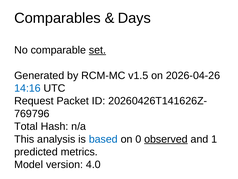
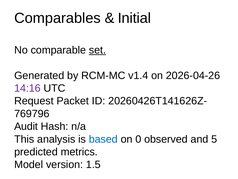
Days: Days -> Initial (134, 18)
v1.5: v1.5 -> v1.4 (138, 75)
14:16 colour: blue -> purple (27, 88)
Total: Total -> Audit (26, 126)
observed underline: present -> none (166, 139)
1: 1 -> 5 (214, 139)
4.0: 4.0 -> 1.5 (93, 164)
